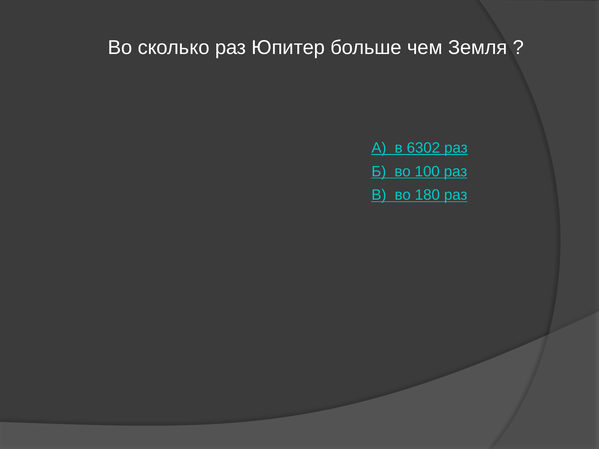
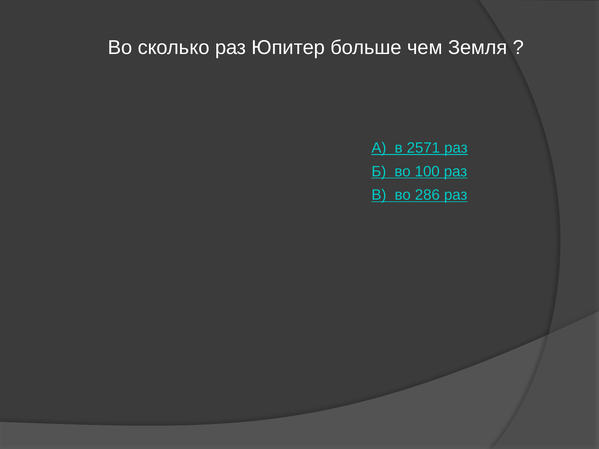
6302: 6302 -> 2571 (423, 148)
180: 180 -> 286 (427, 195)
